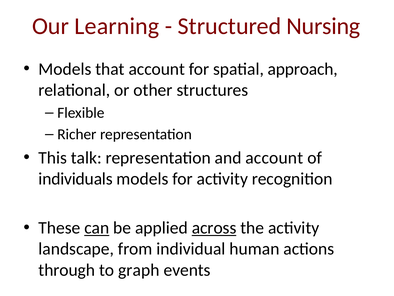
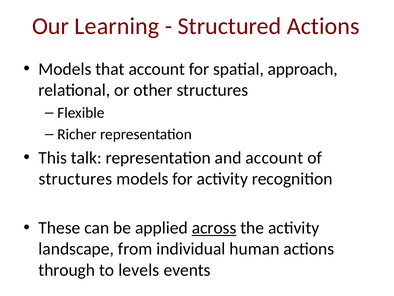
Structured Nursing: Nursing -> Actions (323, 26)
individuals: individuals -> structures (75, 178)
can underline: present -> none (97, 228)
graph: graph -> levels (139, 270)
